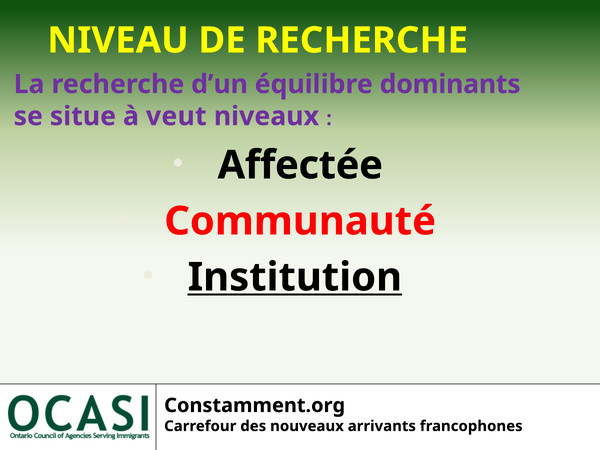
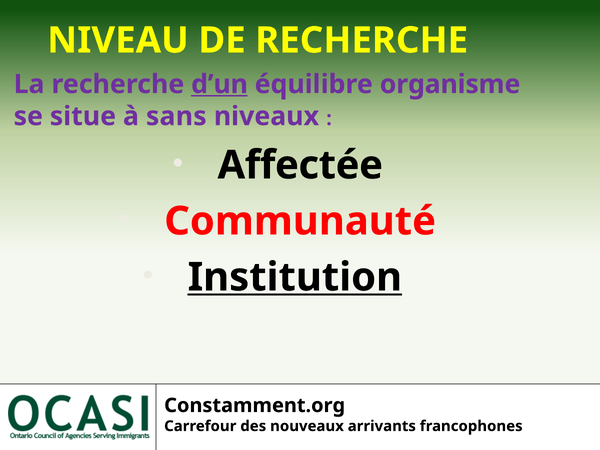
d’un underline: none -> present (220, 84)
dominants: dominants -> organisme (450, 84)
veut: veut -> sans (176, 116)
